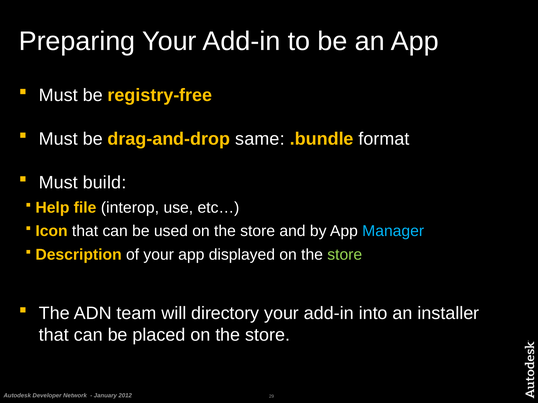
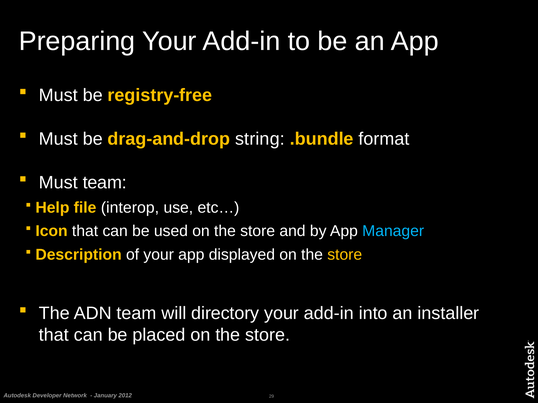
same: same -> string (260, 139)
Must build: build -> team (105, 183)
store colour: light green -> yellow (345, 255)
